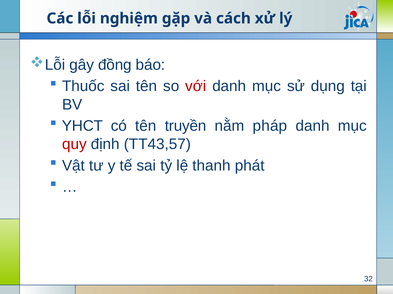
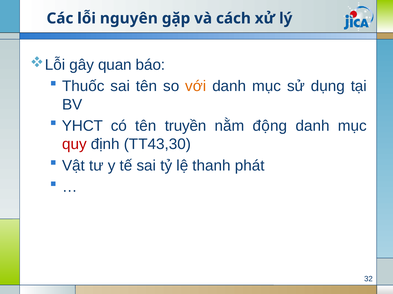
nghiệm: nghiệm -> nguyên (129, 18)
đồng: đồng -> quan (115, 65)
với colour: red -> orange (196, 86)
pháp: pháp -> động (270, 126)
TT43,57: TT43,57 -> TT43,30 (157, 145)
